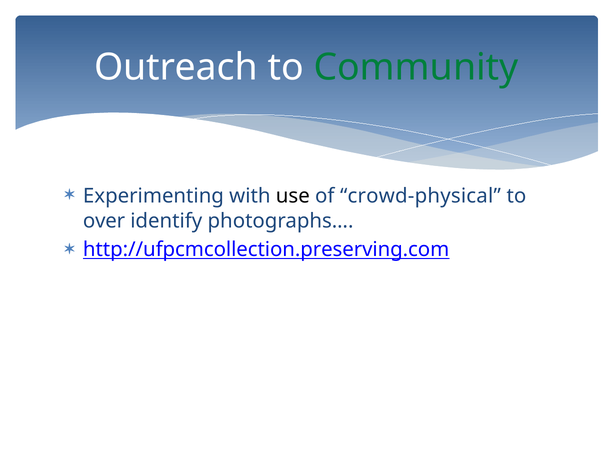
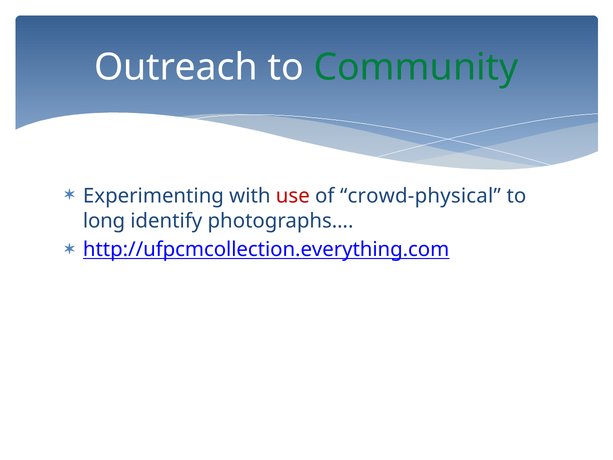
use colour: black -> red (293, 196)
over: over -> long (104, 221)
http://ufpcmcollection.preserving.com: http://ufpcmcollection.preserving.com -> http://ufpcmcollection.everything.com (266, 249)
